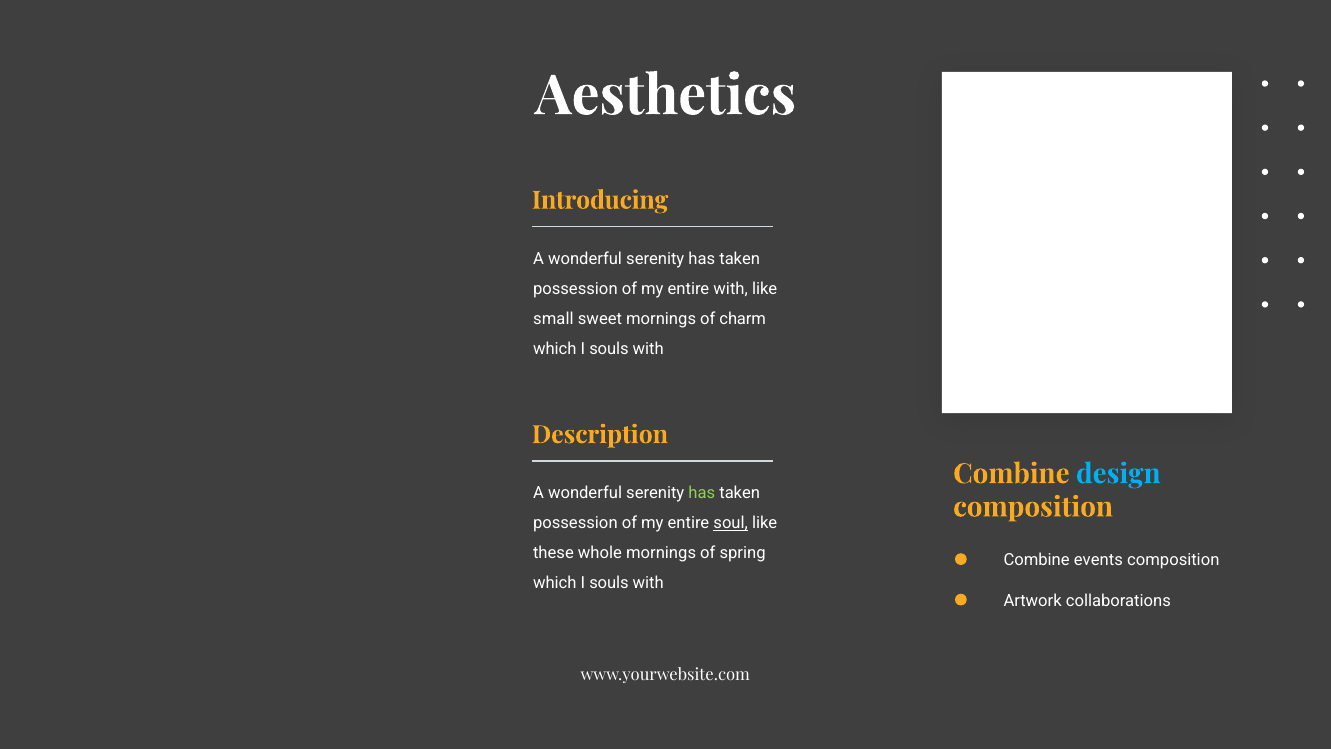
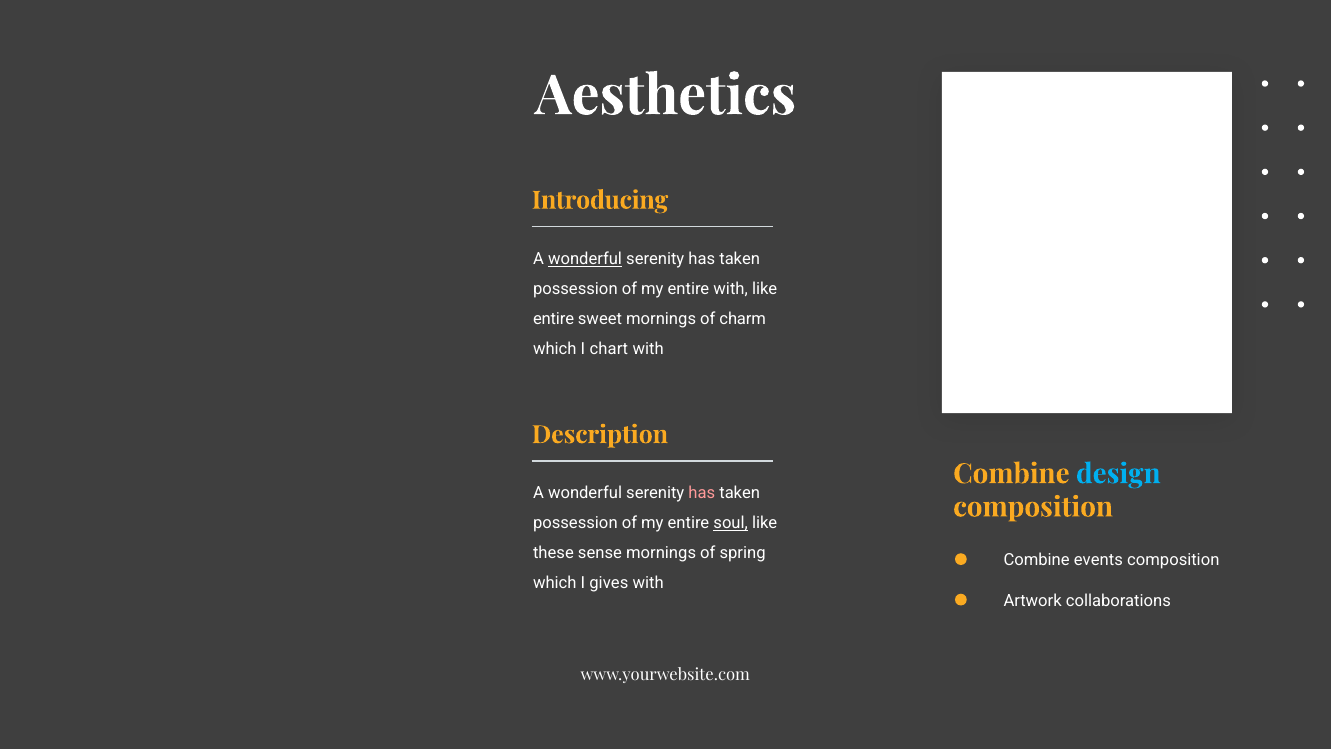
wonderful underline: none -> present (585, 259)
small: small -> entire (554, 319)
souls: souls -> chart (609, 349)
has colour: light green -> pink (702, 493)
whole: whole -> sense (600, 553)
souls: souls -> gives (609, 583)
